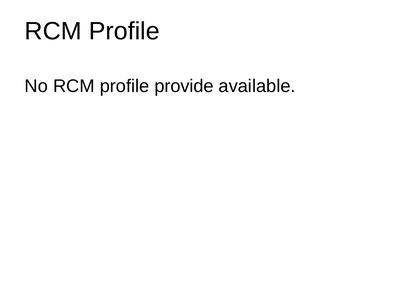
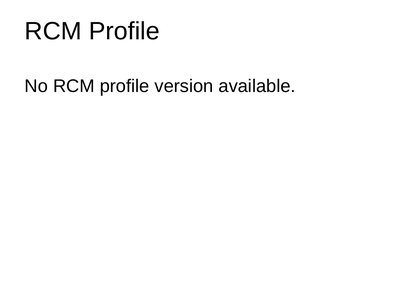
provide: provide -> version (184, 86)
